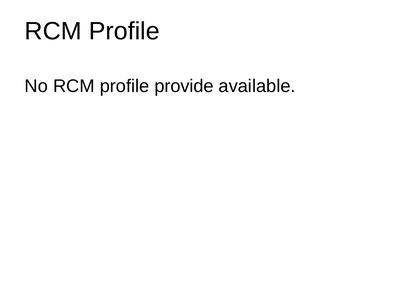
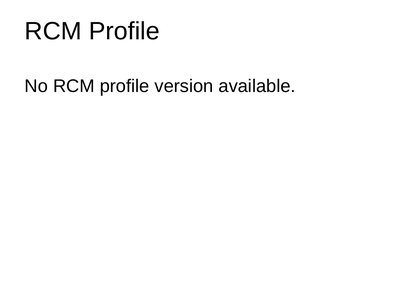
provide: provide -> version (184, 86)
